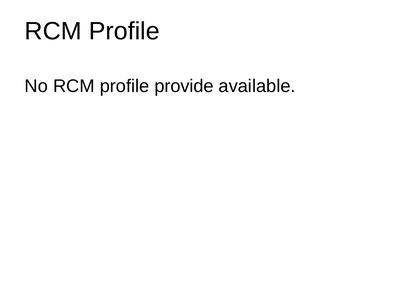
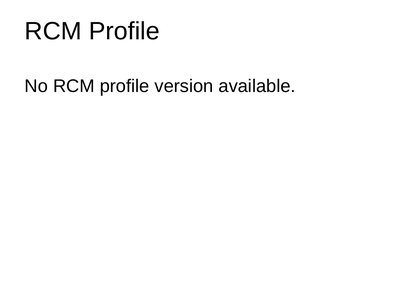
provide: provide -> version (184, 86)
